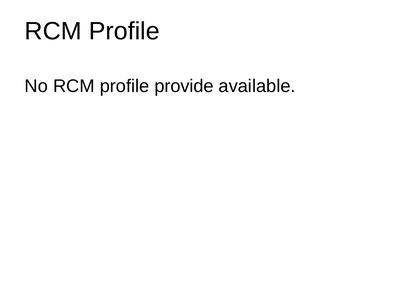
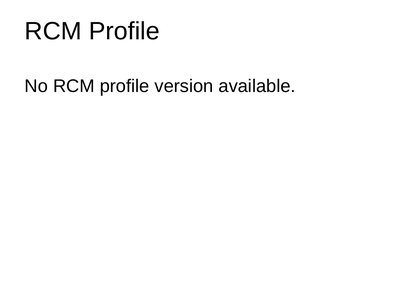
provide: provide -> version (184, 86)
